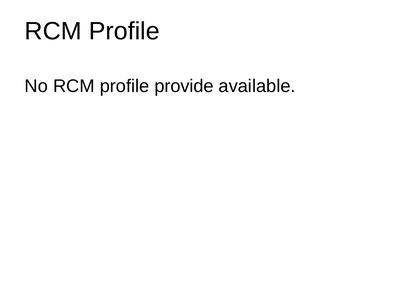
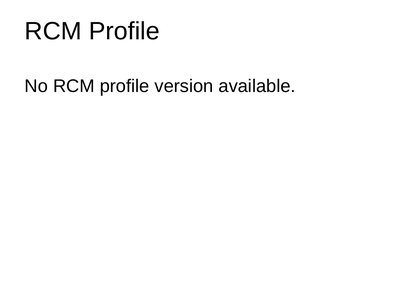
provide: provide -> version (184, 86)
